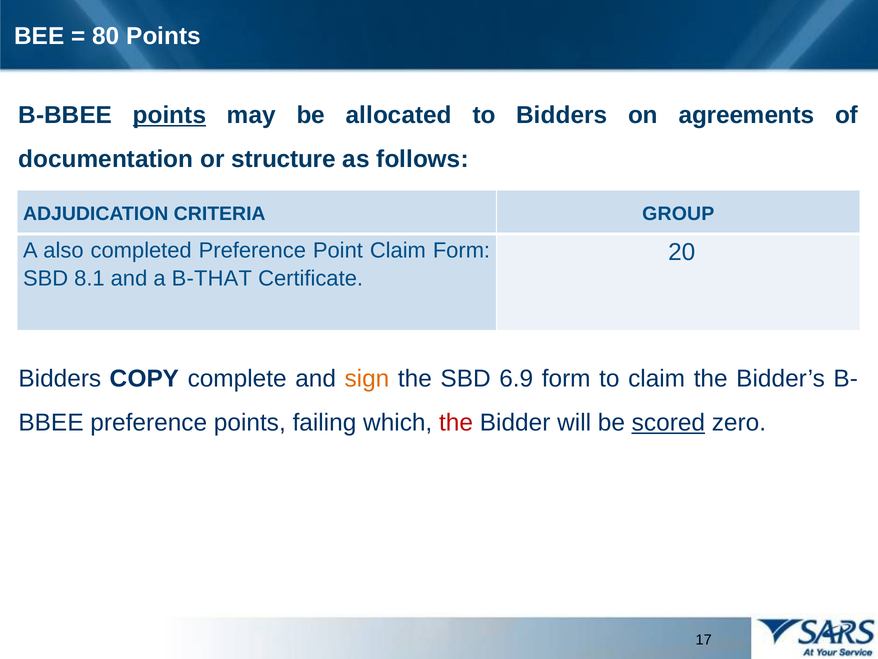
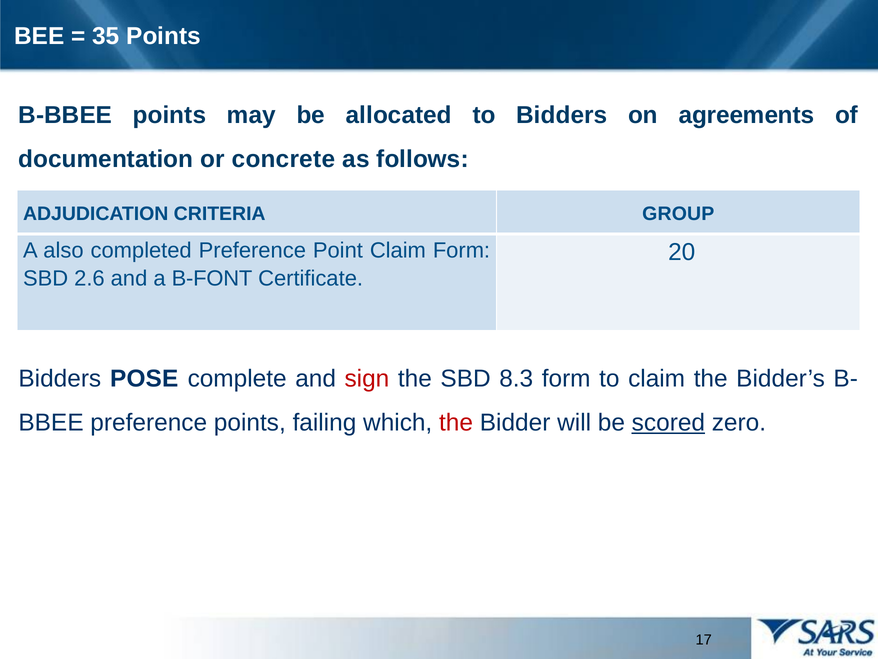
80: 80 -> 35 (106, 36)
points underline: present -> none (169, 115)
structure: structure -> concrete (283, 159)
8.1: 8.1 -> 2.6 (89, 278)
B-THAT: B-THAT -> B-FONT (212, 278)
COPY: COPY -> POSE (144, 379)
sign colour: orange -> red (367, 379)
6.9: 6.9 -> 8.3 (516, 379)
